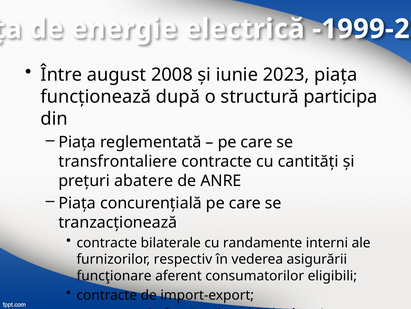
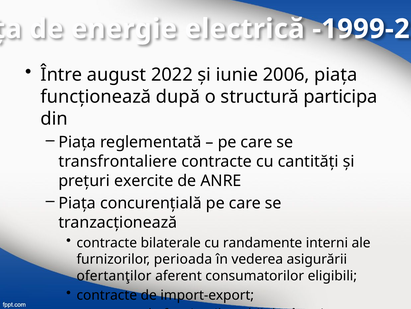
2008: 2008 -> 2022 (172, 75)
2023: 2023 -> 2006 (286, 75)
abatere: abatere -> exercite (144, 180)
respectiv: respectiv -> perioada (183, 259)
funcţionare: funcţionare -> ofertanţilor (114, 275)
